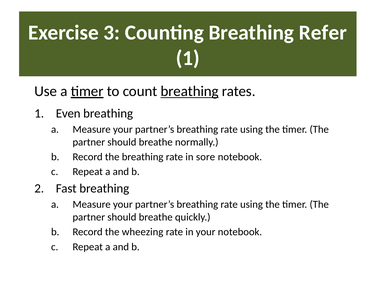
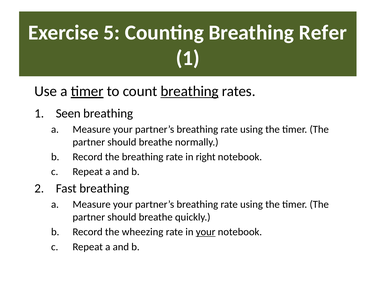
3: 3 -> 5 (112, 33)
Even: Even -> Seen (68, 114)
sore: sore -> right (206, 157)
your underline: none -> present (206, 232)
